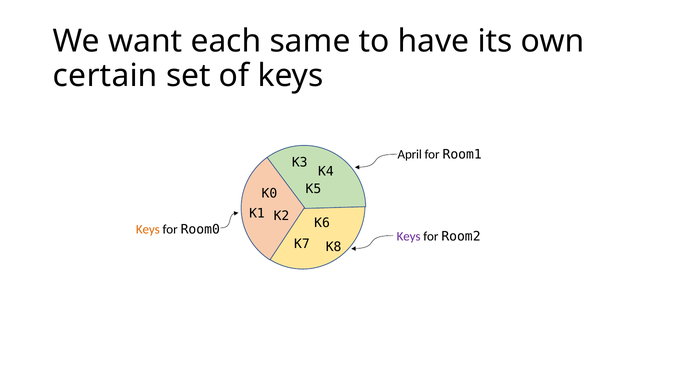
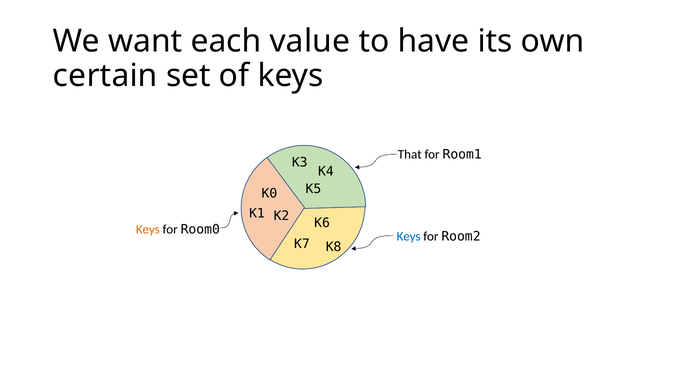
same: same -> value (310, 41)
April: April -> That (410, 154)
Keys colour: purple -> blue (409, 236)
